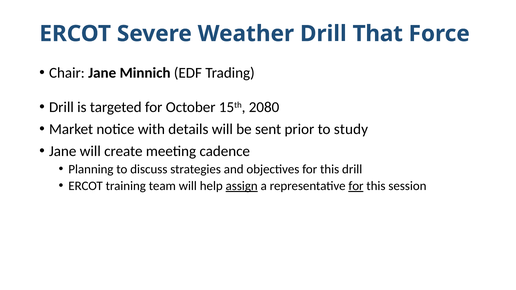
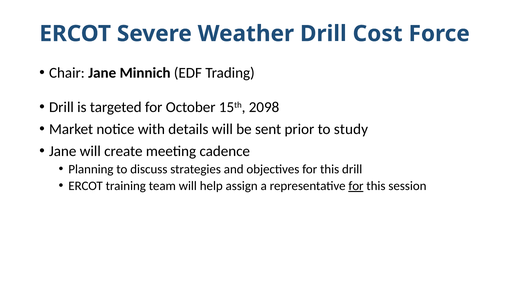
That: That -> Cost (378, 34)
2080: 2080 -> 2098 (264, 107)
assign underline: present -> none (242, 186)
